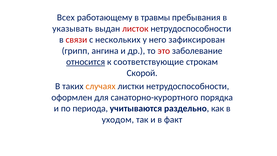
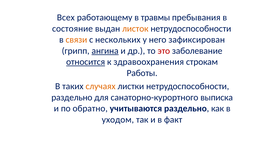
указывать: указывать -> состояние (72, 29)
листок colour: red -> orange (135, 29)
связи colour: red -> orange (76, 40)
ангина underline: none -> present (105, 51)
соответствующие: соответствующие -> здравоохранения (149, 62)
Скорой: Скорой -> Работы (142, 73)
оформлен: оформлен -> раздельно (72, 97)
порядка: порядка -> выписка (217, 97)
периода: периода -> обратно (90, 108)
